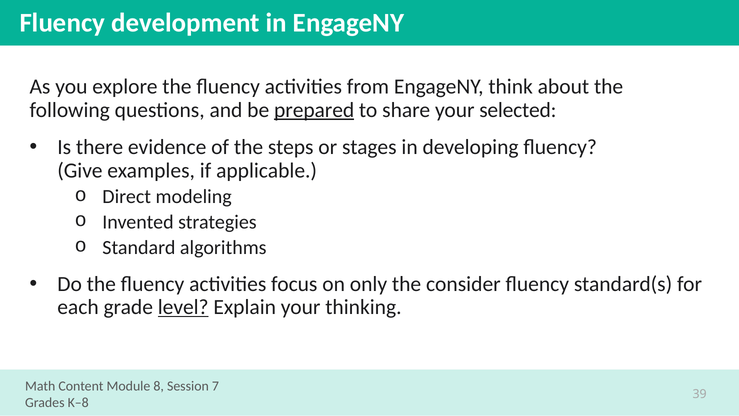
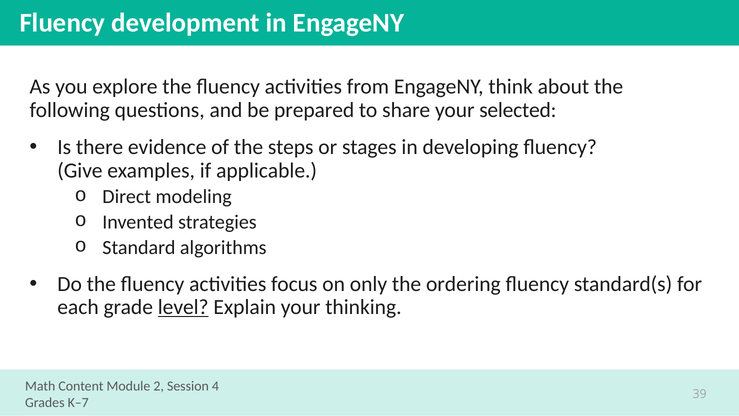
prepared underline: present -> none (314, 110)
consider: consider -> ordering (463, 284)
8: 8 -> 2 (159, 386)
7: 7 -> 4 (215, 386)
K–8: K–8 -> K–7 (78, 402)
